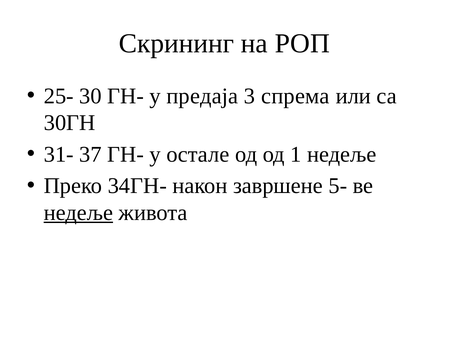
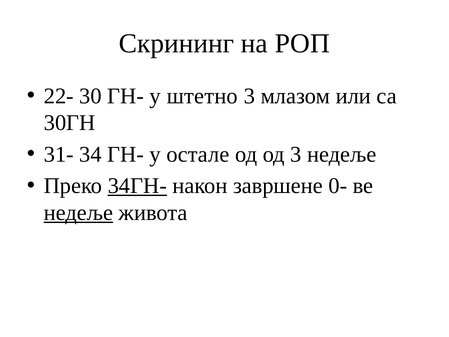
25-: 25- -> 22- (59, 96)
предаја: предаја -> штетно (202, 96)
спрема: спрема -> млазом (296, 96)
37: 37 -> 34 (90, 154)
од 1: 1 -> 3 (296, 154)
34ГН- underline: none -> present (137, 186)
5-: 5- -> 0- (338, 186)
